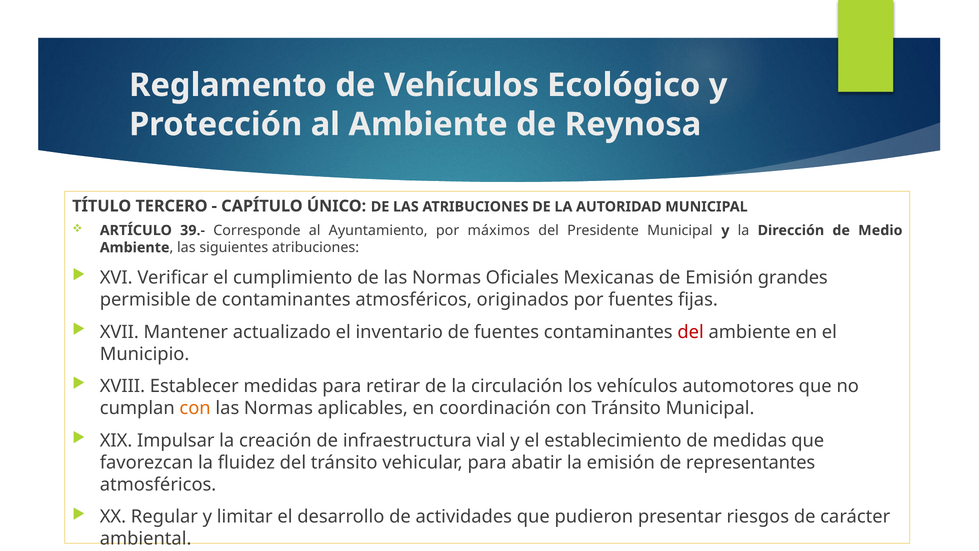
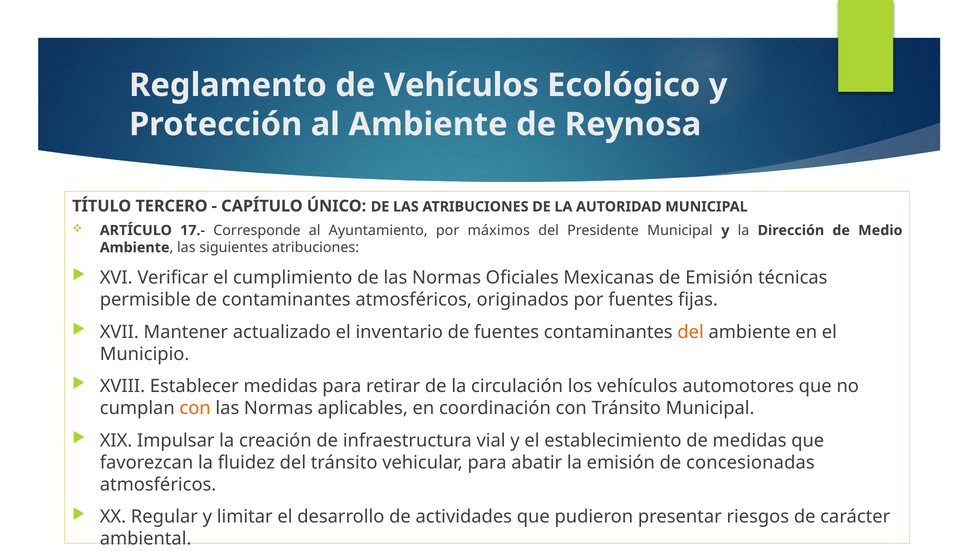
39.-: 39.- -> 17.- (193, 230)
grandes: grandes -> técnicas (793, 277)
del colour: red -> orange (691, 332)
representantes: representantes -> concesionadas (750, 462)
